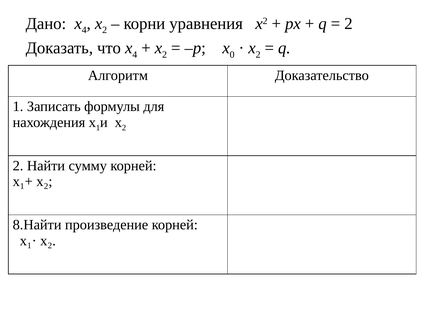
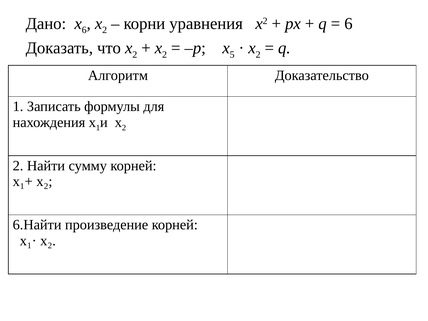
4: 4 -> 6 (84, 30)
2: 2 -> 6 (348, 24)
4: 4 -> 2 (135, 55)
0: 0 -> 5 (232, 55)
8.Найти: 8.Найти -> 6.Найти (37, 225)
